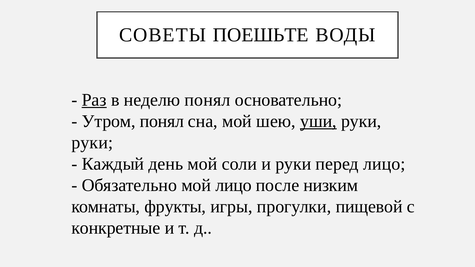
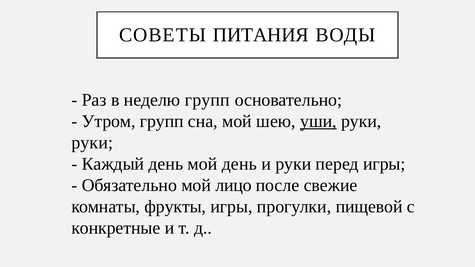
ПОЕШЬТЕ: ПОЕШЬТЕ -> ПИТАНИЯ (261, 35)
Раз underline: present -> none (94, 100)
неделю понял: понял -> групп (207, 100)
Утром понял: понял -> групп (162, 121)
мой соли: соли -> день (239, 164)
перед лицо: лицо -> игры (384, 164)
низким: низким -> свежие (331, 185)
